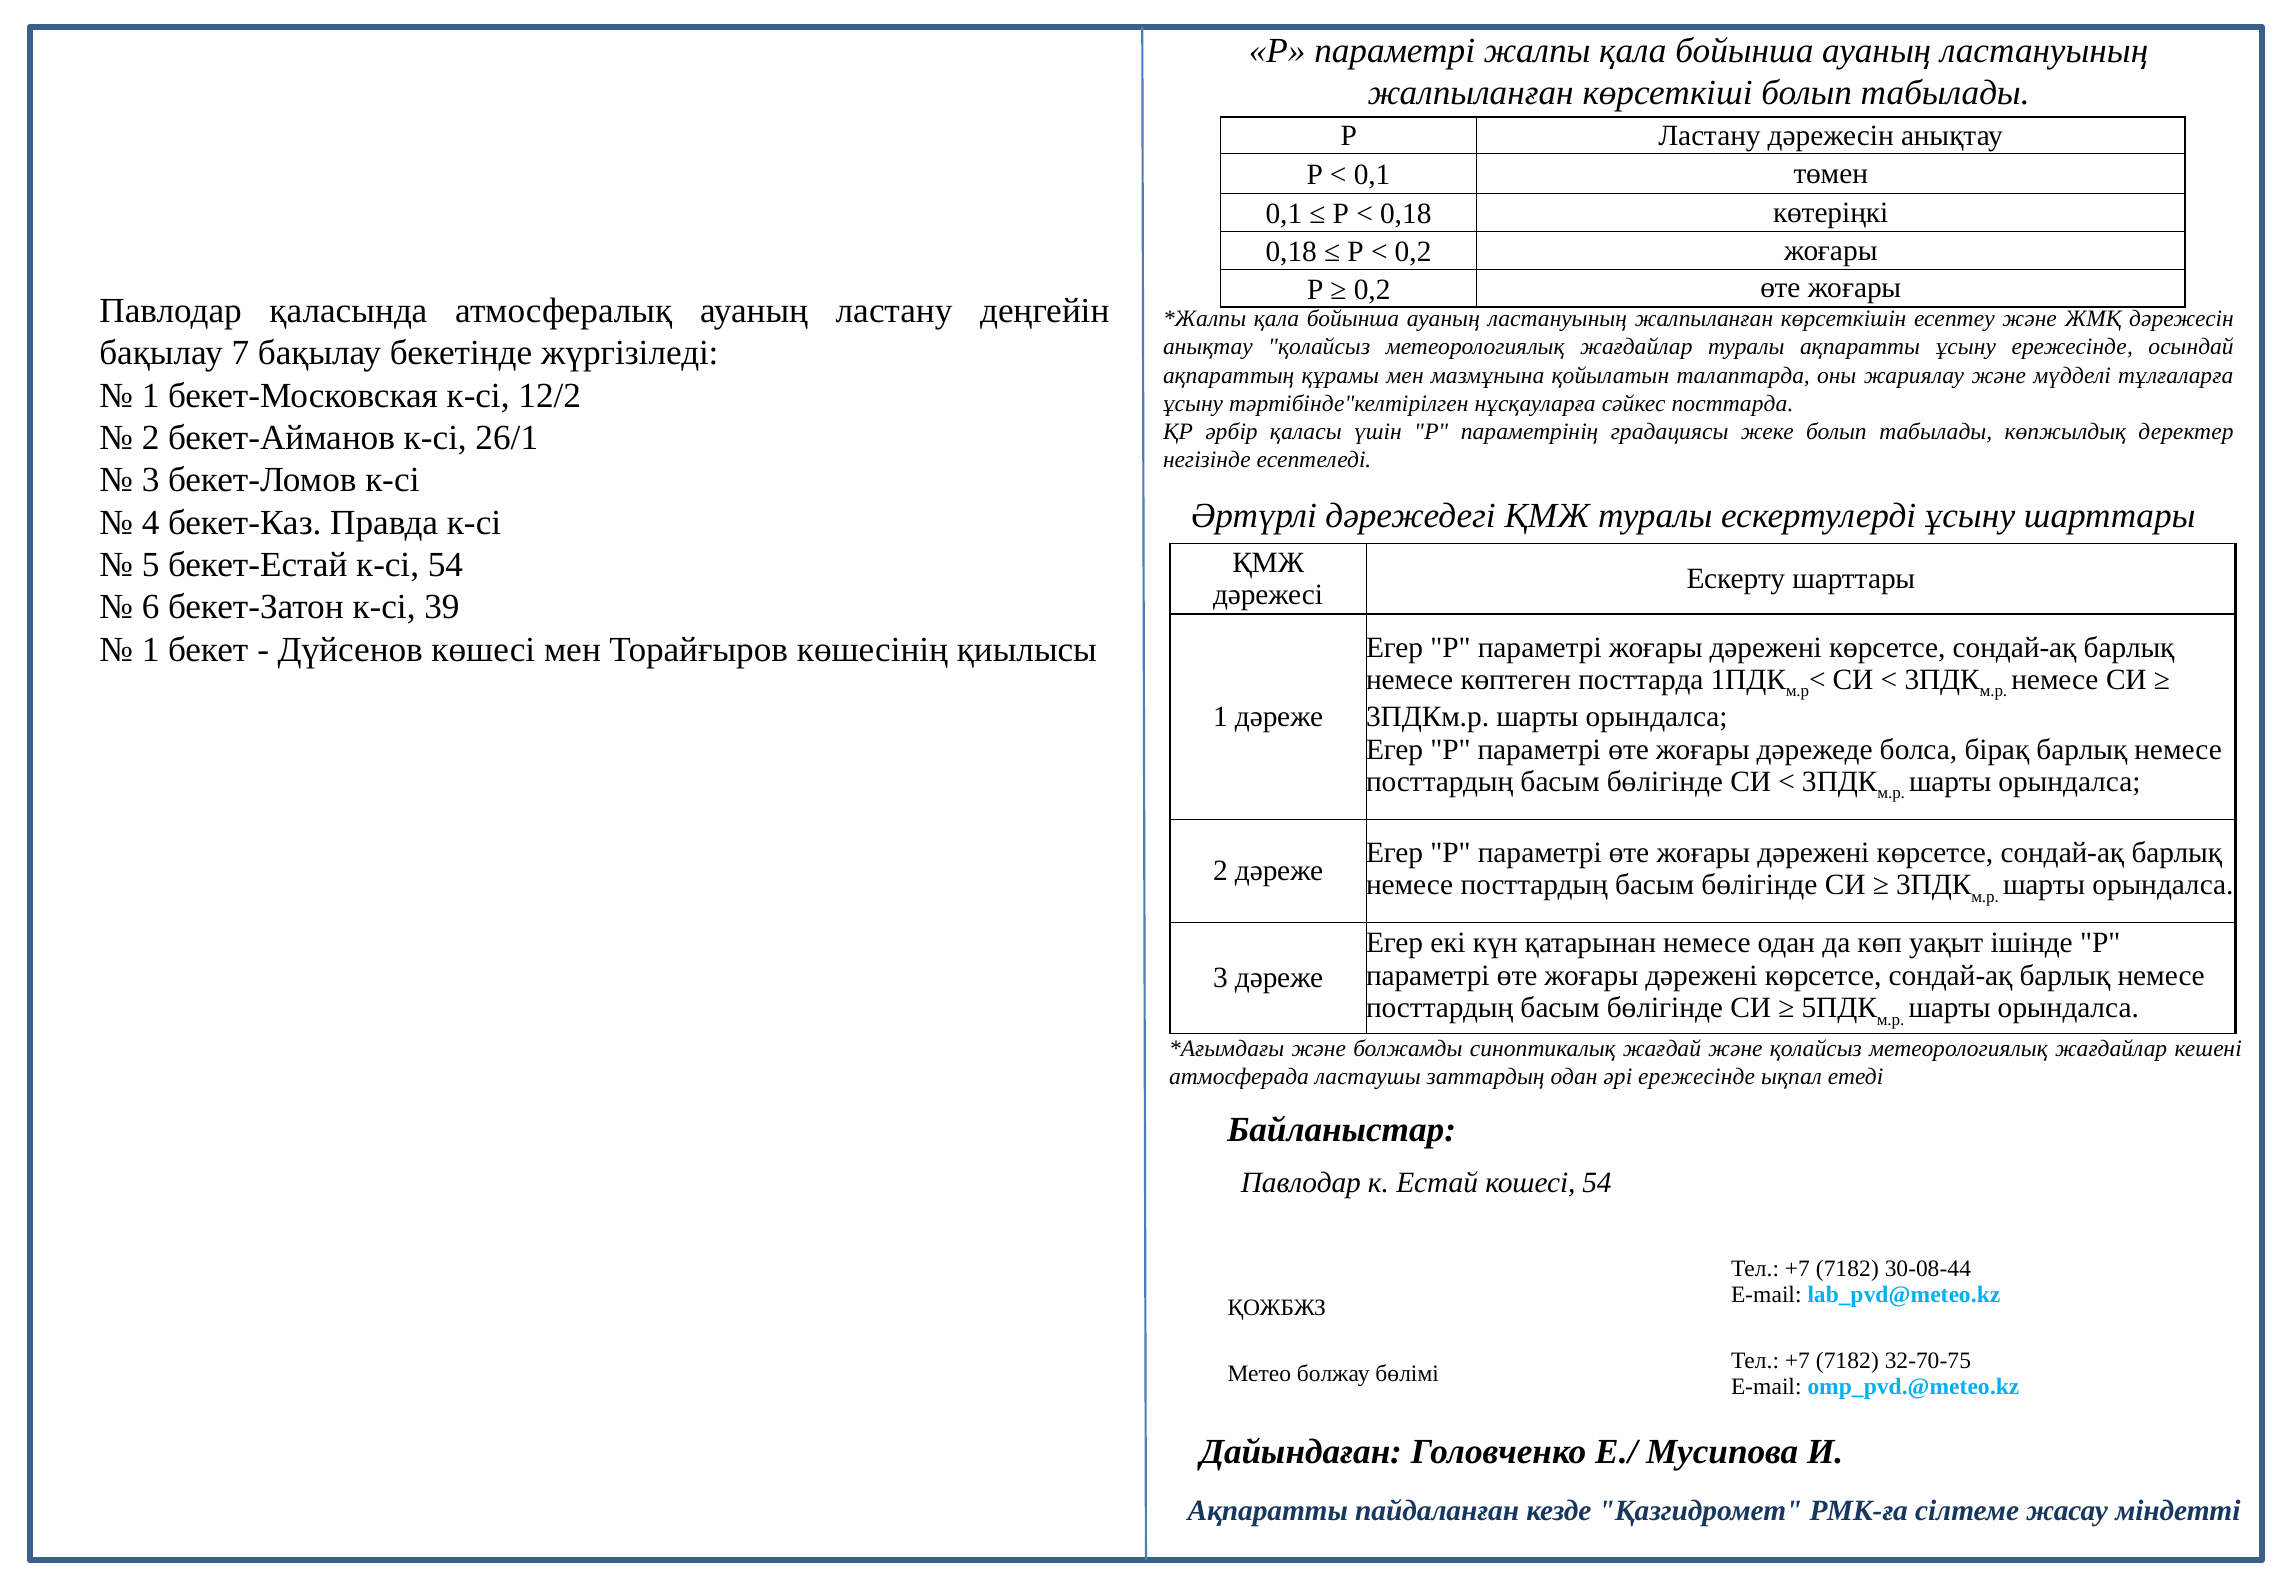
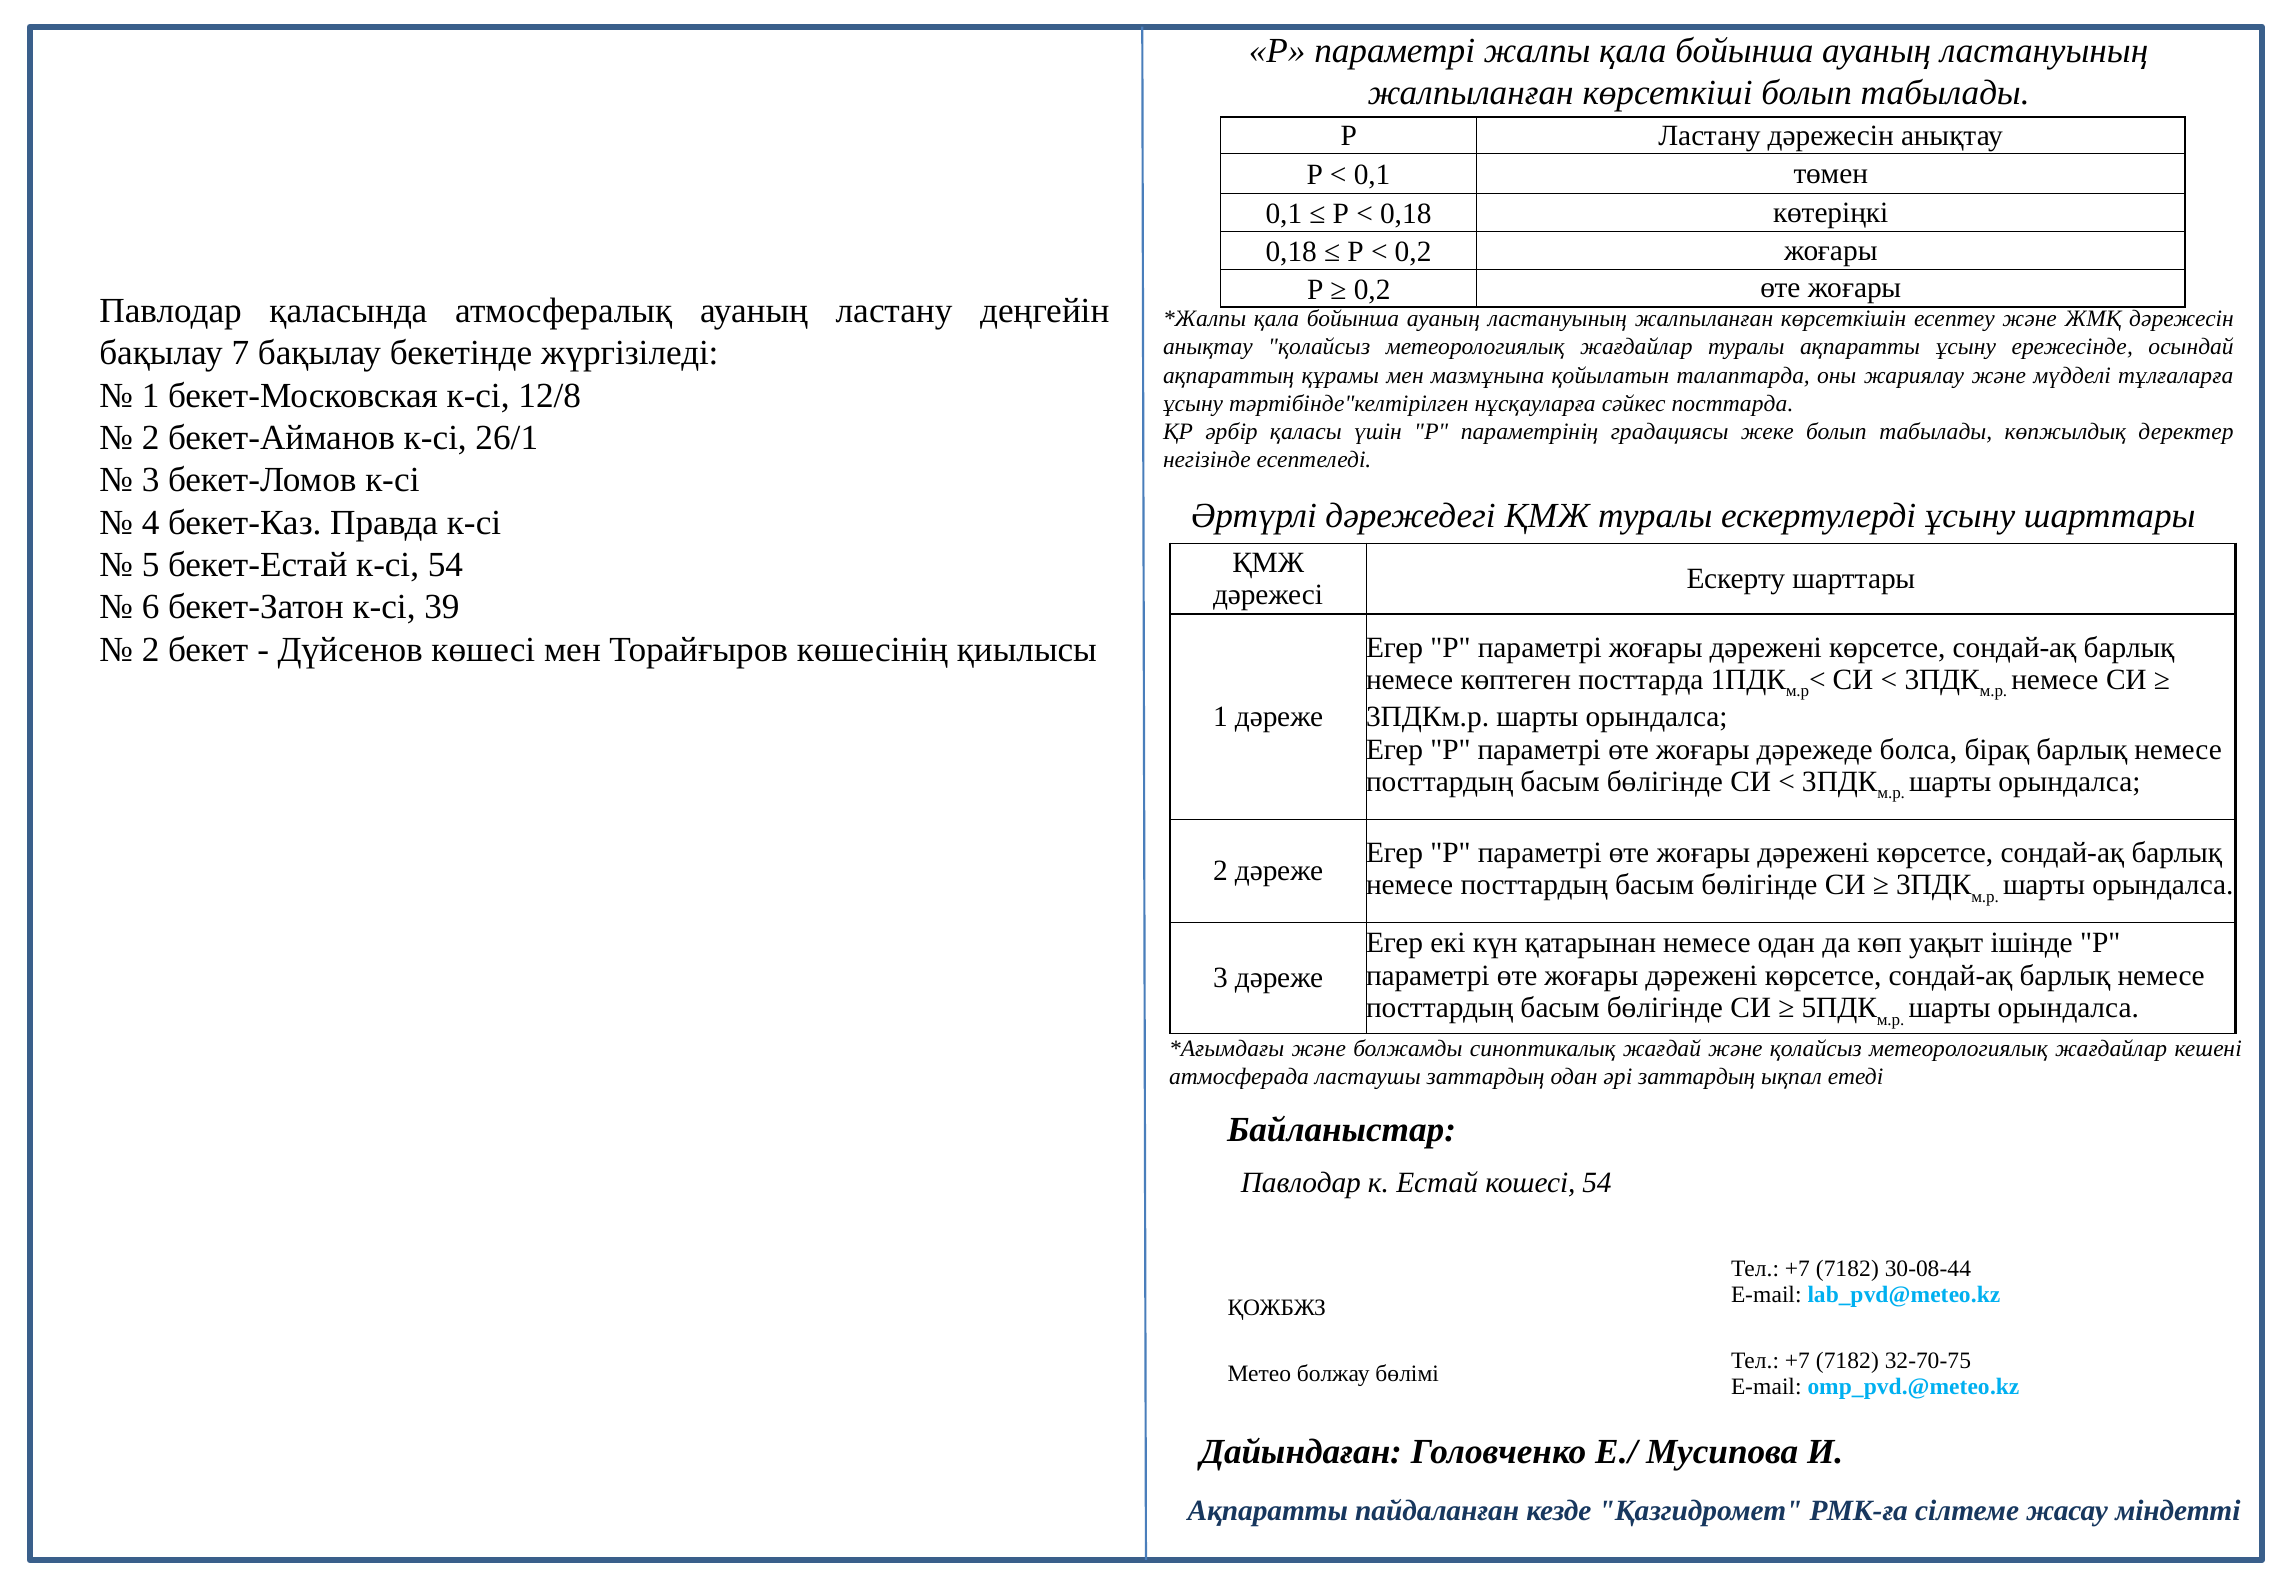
12/2: 12/2 -> 12/8 (550, 395)
1: 1 -> 2 (151, 649)
әрі ережесінде: ережесінде -> заттардың (1697, 1076)
